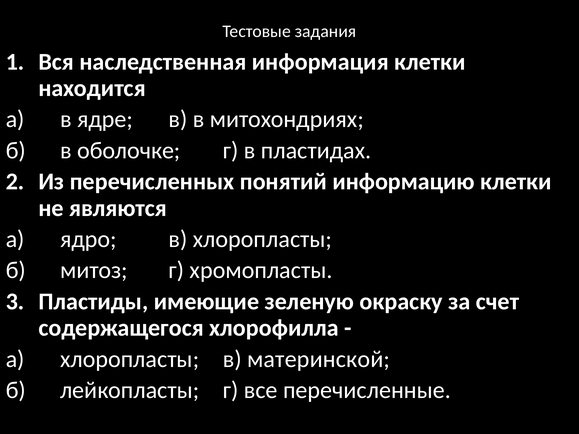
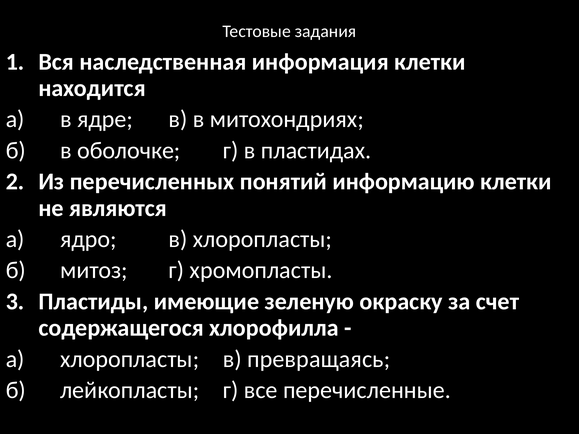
материнской: материнской -> превращаясь (319, 359)
